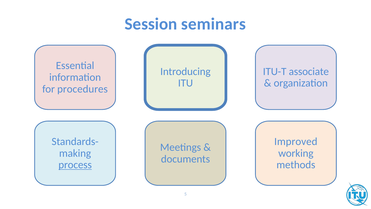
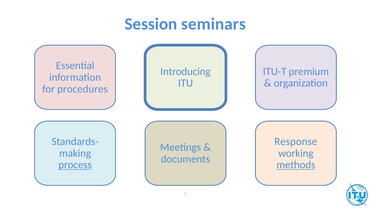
associate: associate -> premium (309, 71)
Improved: Improved -> Response (296, 141)
methods underline: none -> present (296, 165)
